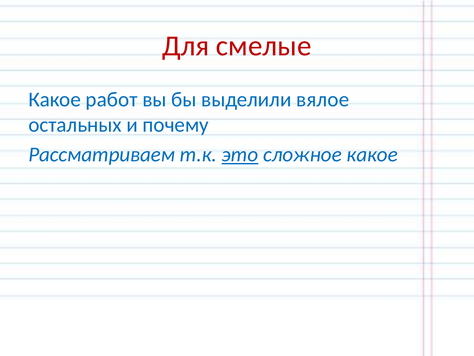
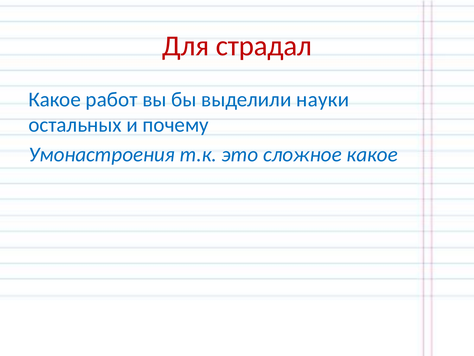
смелые: смелые -> страдал (264, 46)
вялое: вялое -> науки (323, 99)
Рассматриваем: Рассматриваем -> Умонастроения (102, 154)
это underline: present -> none (240, 154)
